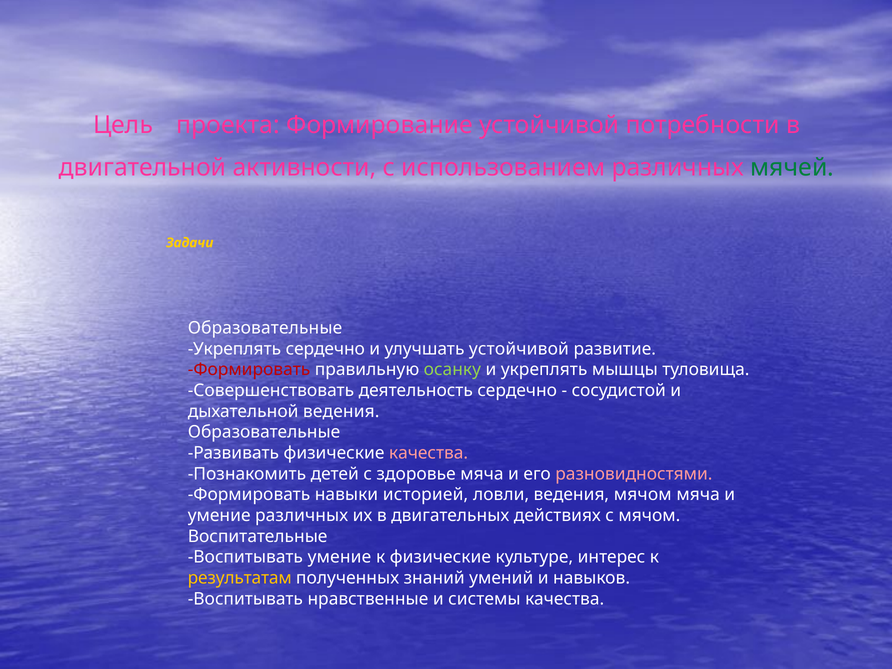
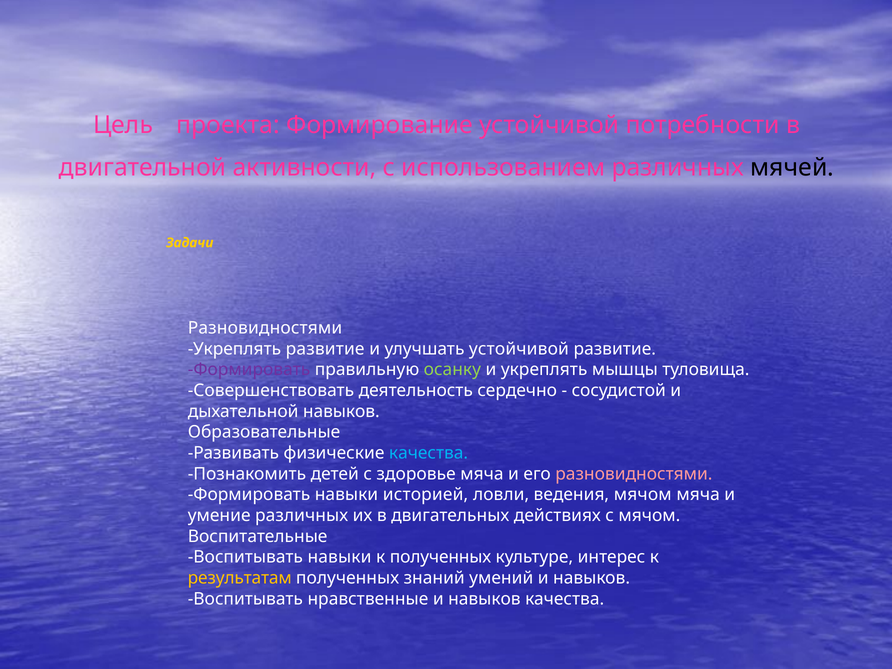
мячей colour: green -> black (792, 168)
Образовательные: Образовательные -> Разновидностями (265, 328)
Укреплять сердечно: сердечно -> развитие (325, 349)
Формировать colour: red -> purple (249, 370)
дыхательной ведения: ведения -> навыков (341, 411)
качества colour: pink -> light blue (429, 453)
Воспитывать умение: умение -> навыки (339, 557)
к физические: физические -> полученных (441, 557)
нравственные и системы: системы -> навыков (484, 599)
